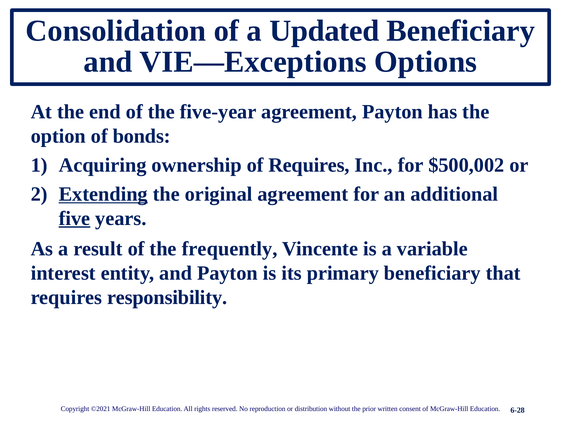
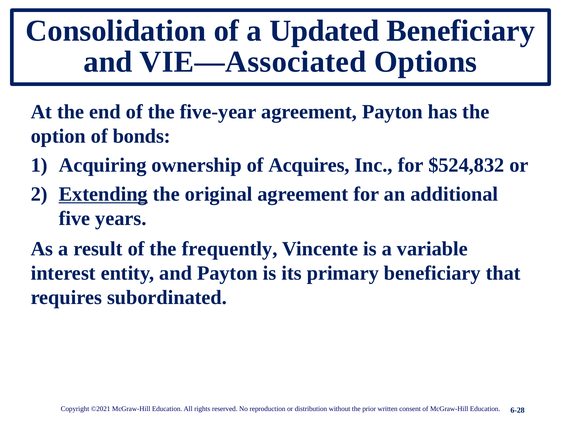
VIE—Exceptions: VIE—Exceptions -> VIE—Associated (253, 62)
of Requires: Requires -> Acquires (309, 165)
$500,002: $500,002 -> $524,832 (466, 165)
five underline: present -> none (75, 218)
responsibility: responsibility -> subordinated (167, 297)
